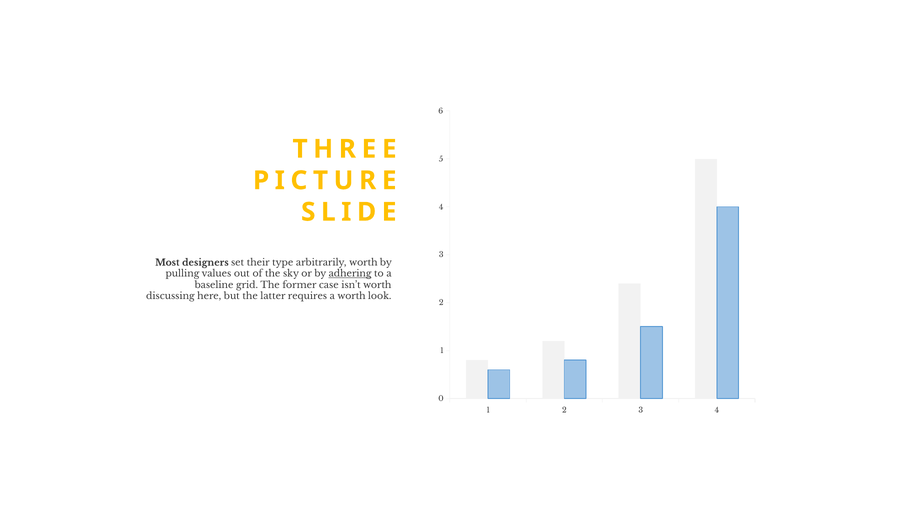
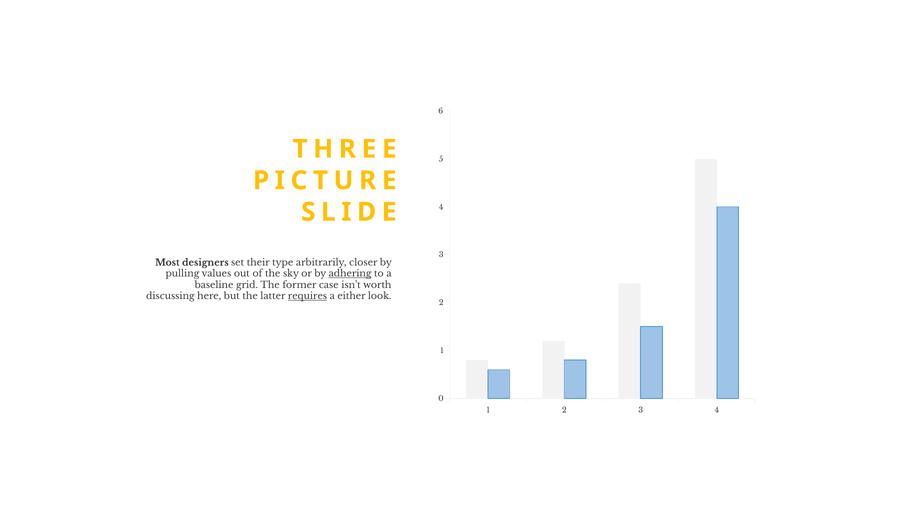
arbitrarily worth: worth -> closer (363, 262)
requires underline: none -> present (307, 296)
a worth: worth -> either (352, 296)
